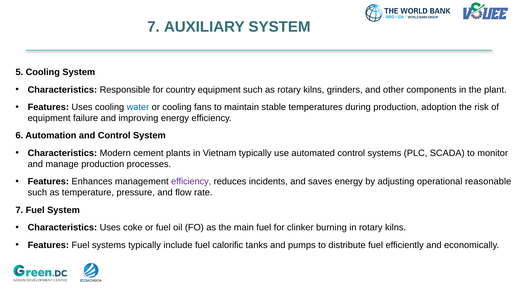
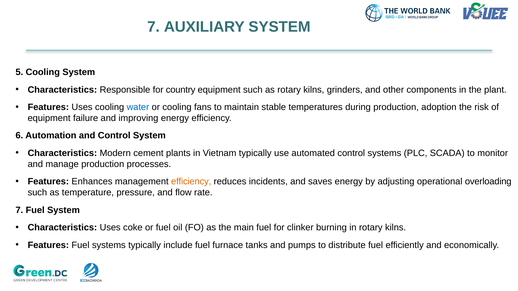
efficiency colour: purple -> orange (191, 182)
reasonable: reasonable -> overloading (488, 182)
calorific: calorific -> furnace (228, 245)
